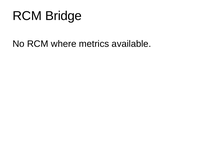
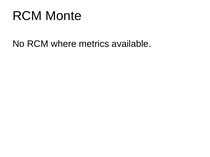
Bridge: Bridge -> Monte (63, 16)
